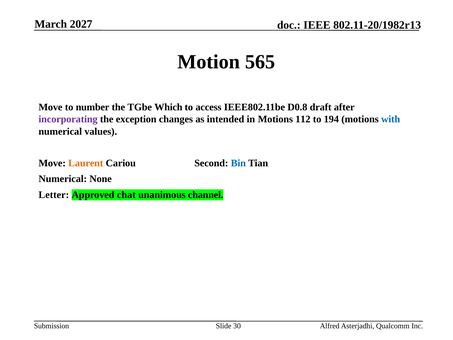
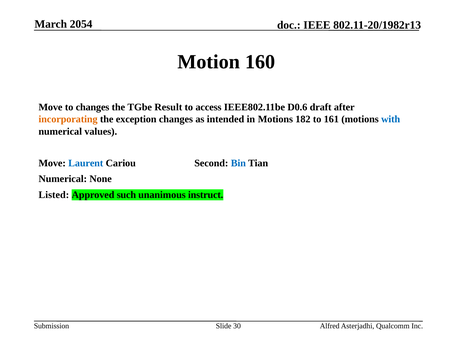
2027: 2027 -> 2054 (81, 24)
565: 565 -> 160 (260, 62)
to number: number -> changes (93, 107)
Which: Which -> Result (168, 107)
D0.8: D0.8 -> D0.6 (297, 107)
incorporating colour: purple -> orange (68, 119)
112: 112 -> 182 (303, 119)
194: 194 -> 161 (331, 119)
Laurent colour: orange -> blue (86, 163)
Letter: Letter -> Listed (54, 195)
chat: chat -> such (126, 195)
channel: channel -> instruct (206, 195)
